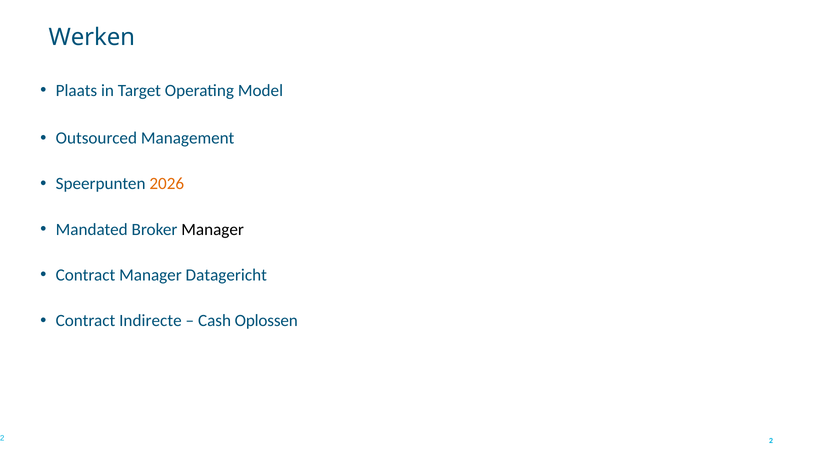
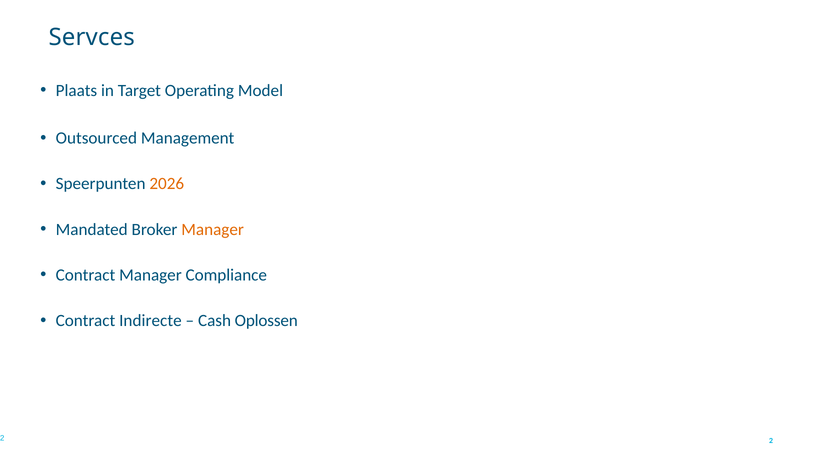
Werken: Werken -> Servces (92, 37)
Manager colour: black -> orange (213, 229)
Datagericht: Datagericht -> Compliance (226, 275)
